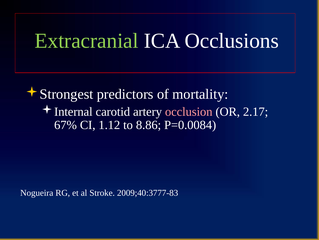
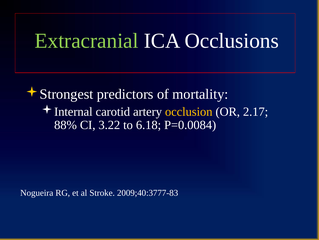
occlusion colour: pink -> yellow (189, 111)
67%: 67% -> 88% (66, 125)
1.12: 1.12 -> 3.22 (109, 125)
8.86: 8.86 -> 6.18 (149, 125)
